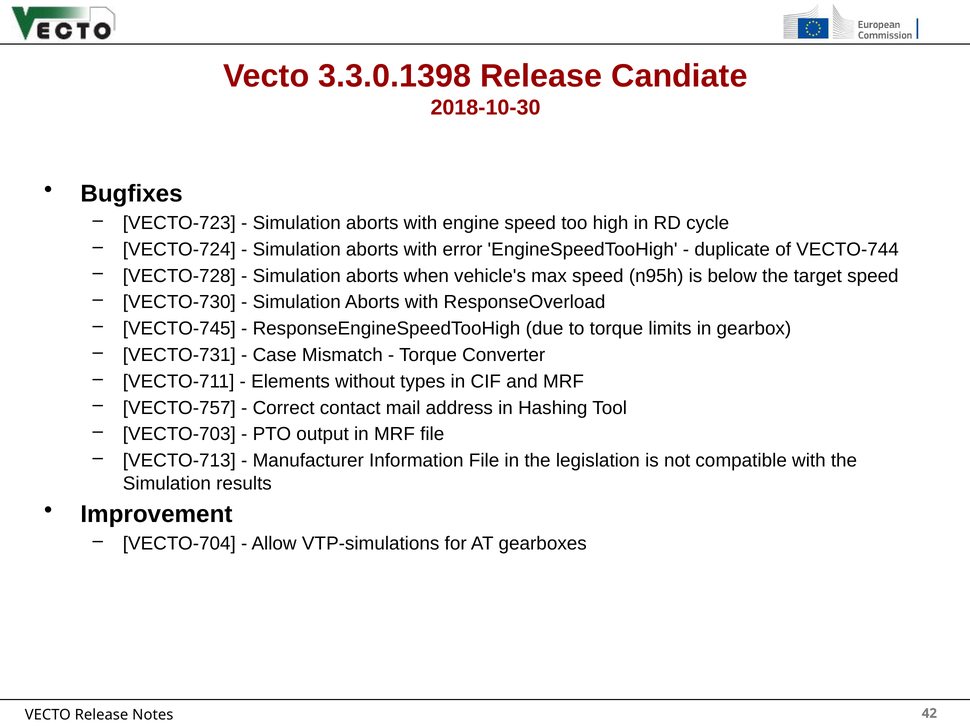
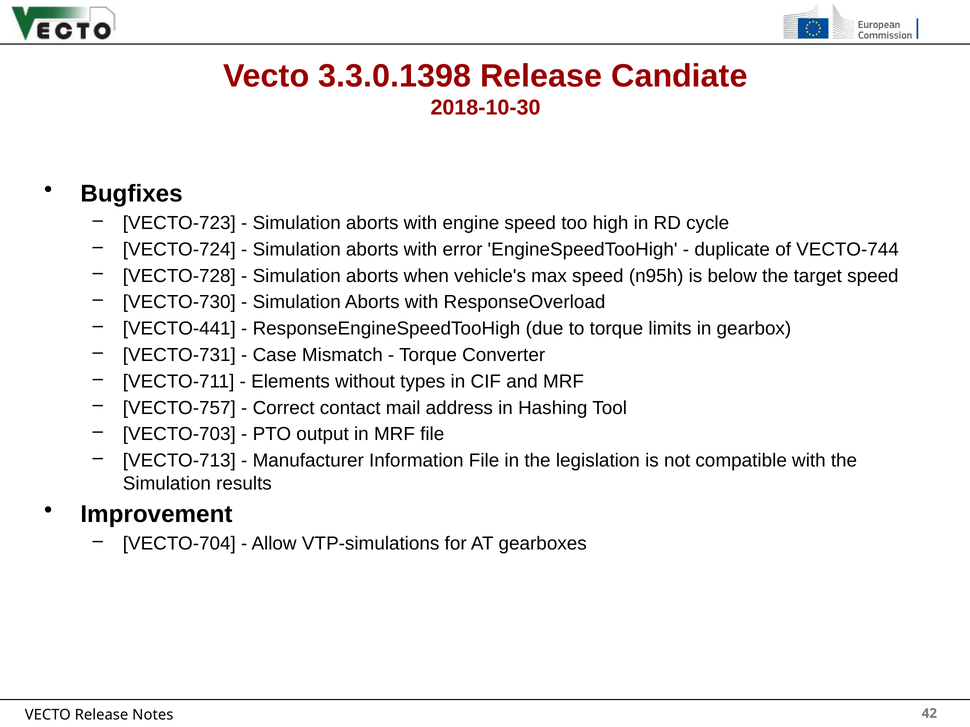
VECTO-745: VECTO-745 -> VECTO-441 (179, 329)
